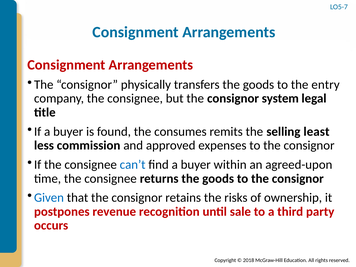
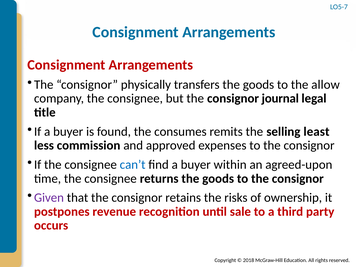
entry: entry -> allow (326, 85)
system: system -> journal (280, 98)
Given colour: blue -> purple (49, 198)
